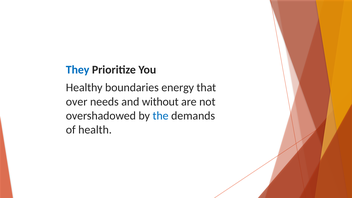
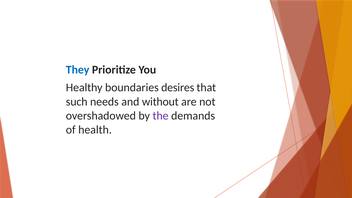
energy: energy -> desires (178, 88)
over: over -> such (77, 102)
the colour: blue -> purple (161, 116)
